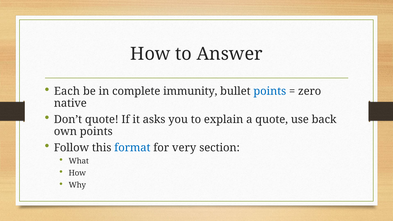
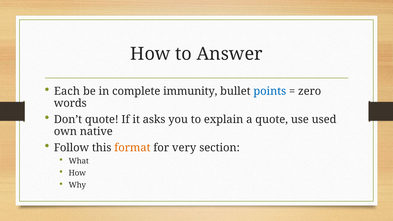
native: native -> words (70, 103)
back: back -> used (324, 119)
own points: points -> native (96, 131)
format colour: blue -> orange (132, 148)
